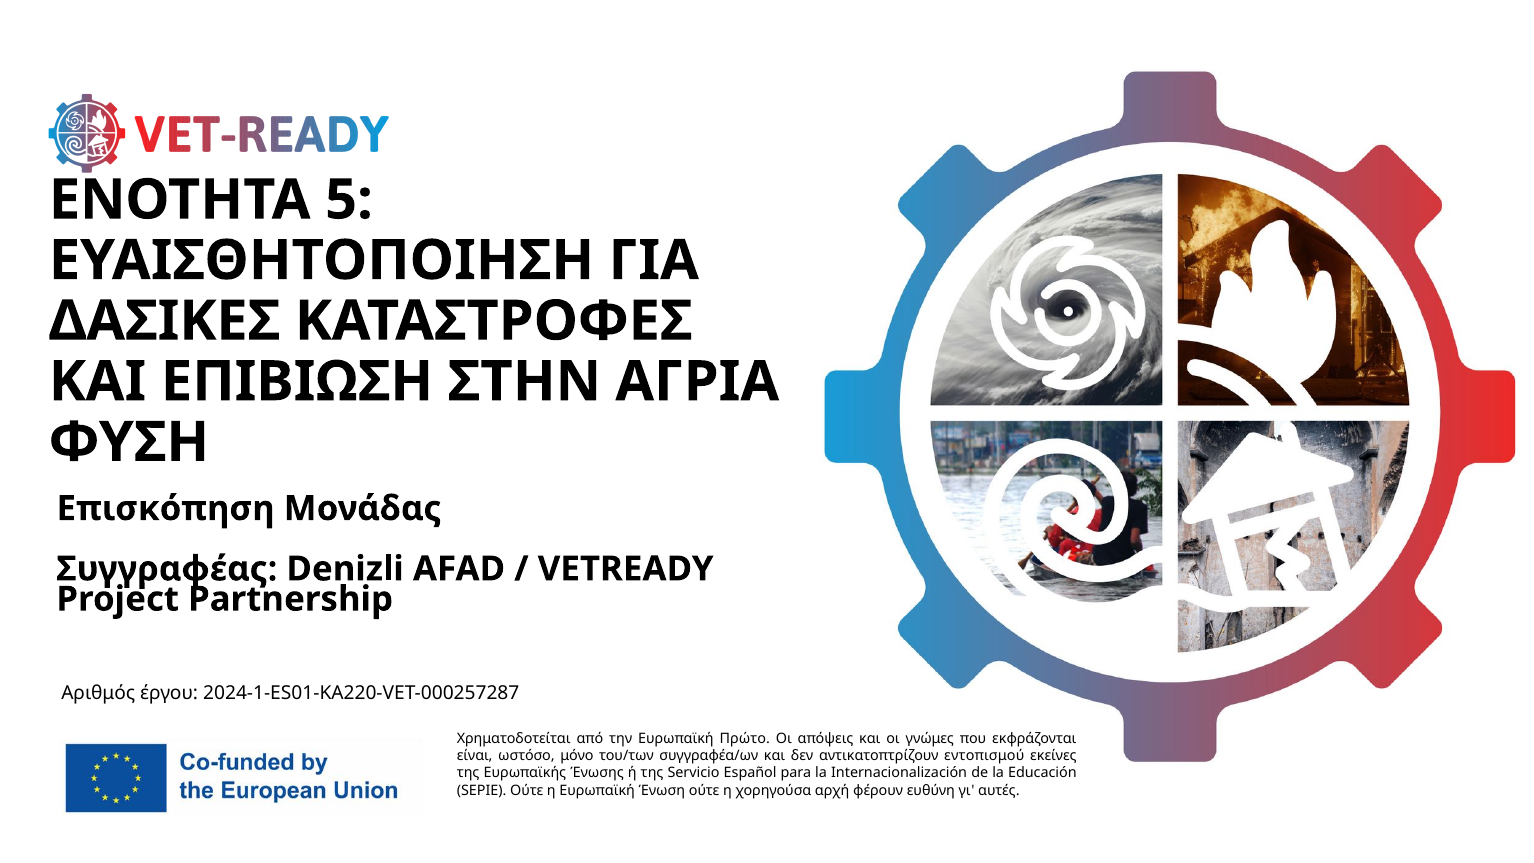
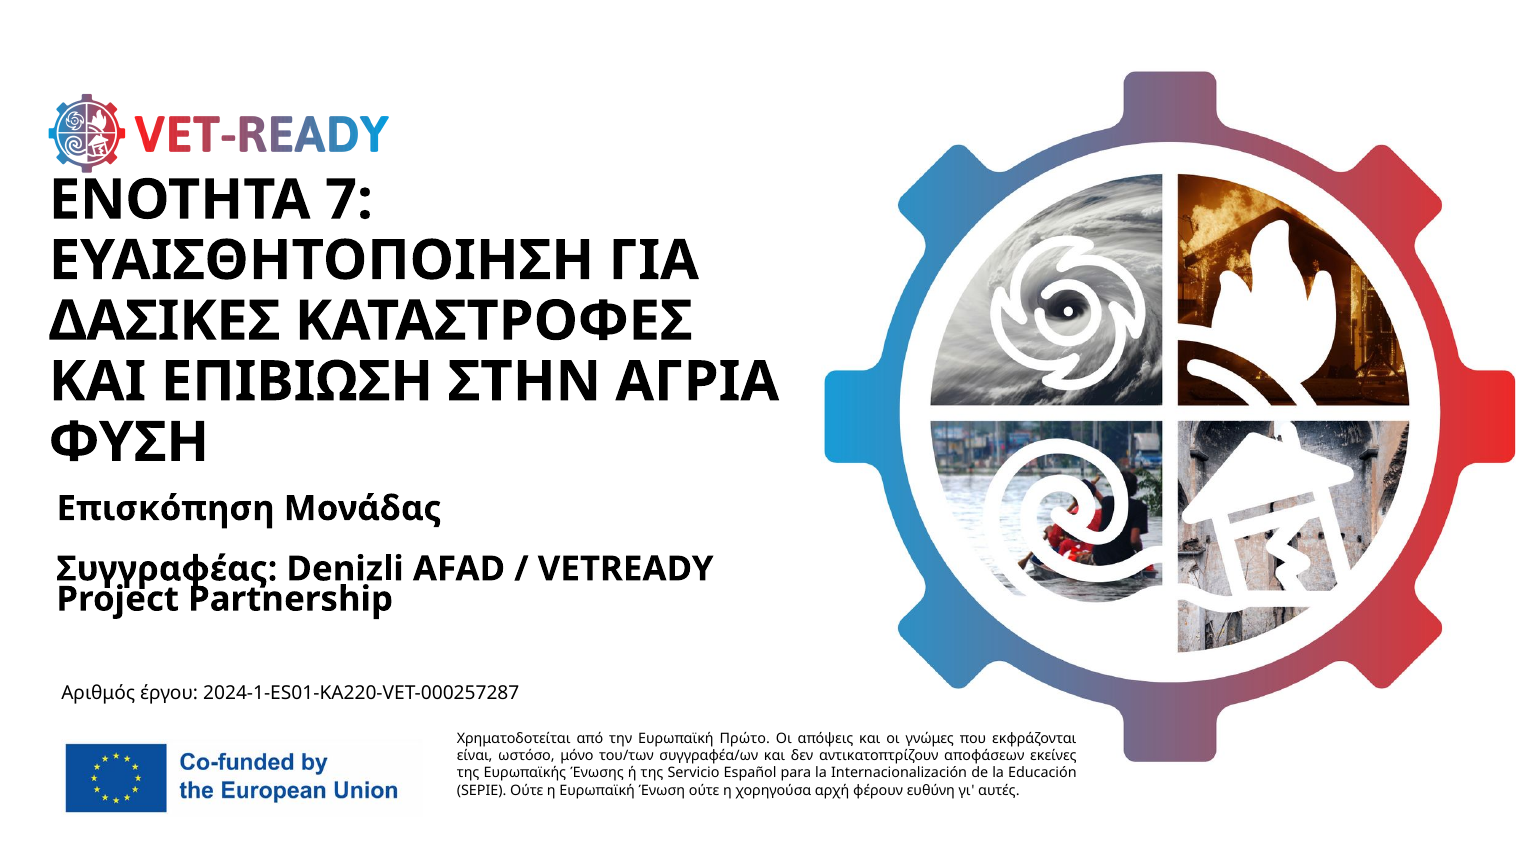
5: 5 -> 7 (349, 200)
εντοπισμού: εντοπισμού -> αποφάσεων (984, 756)
